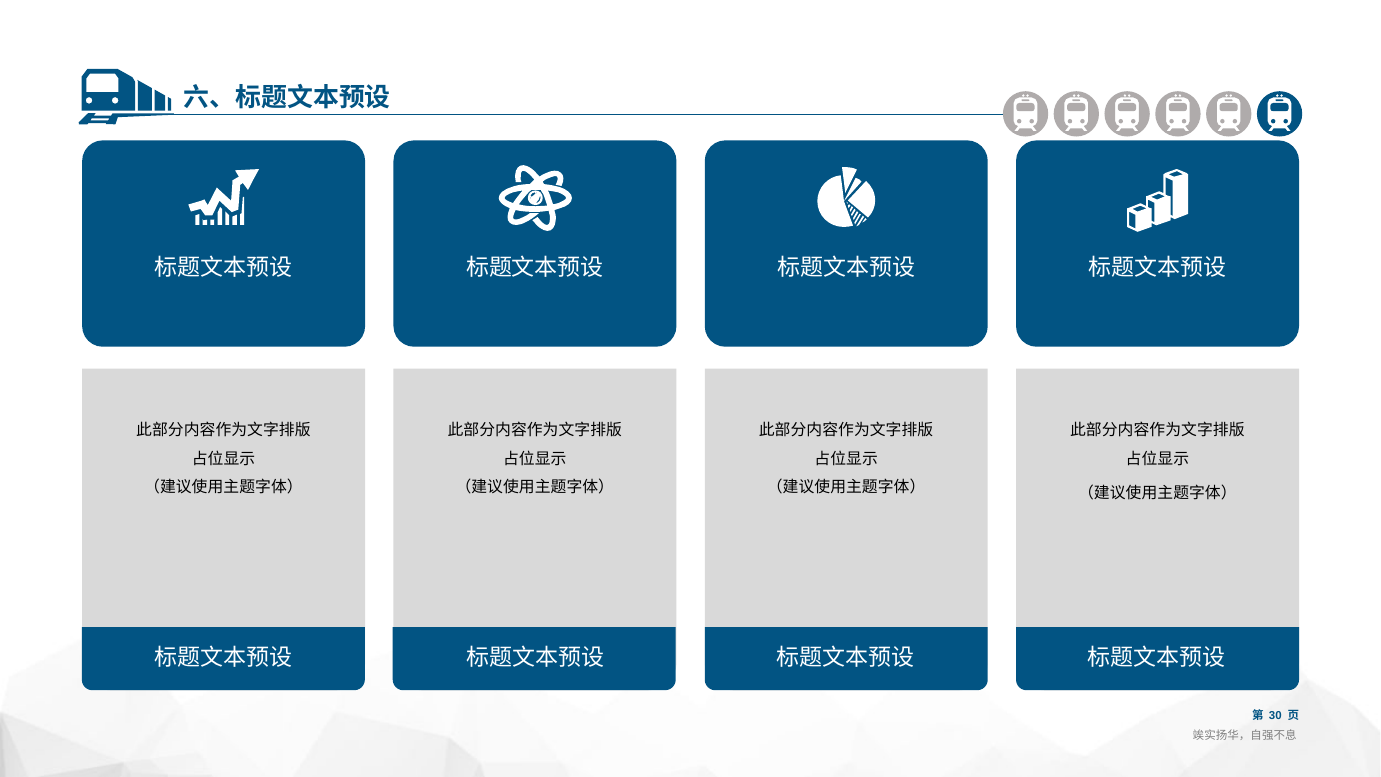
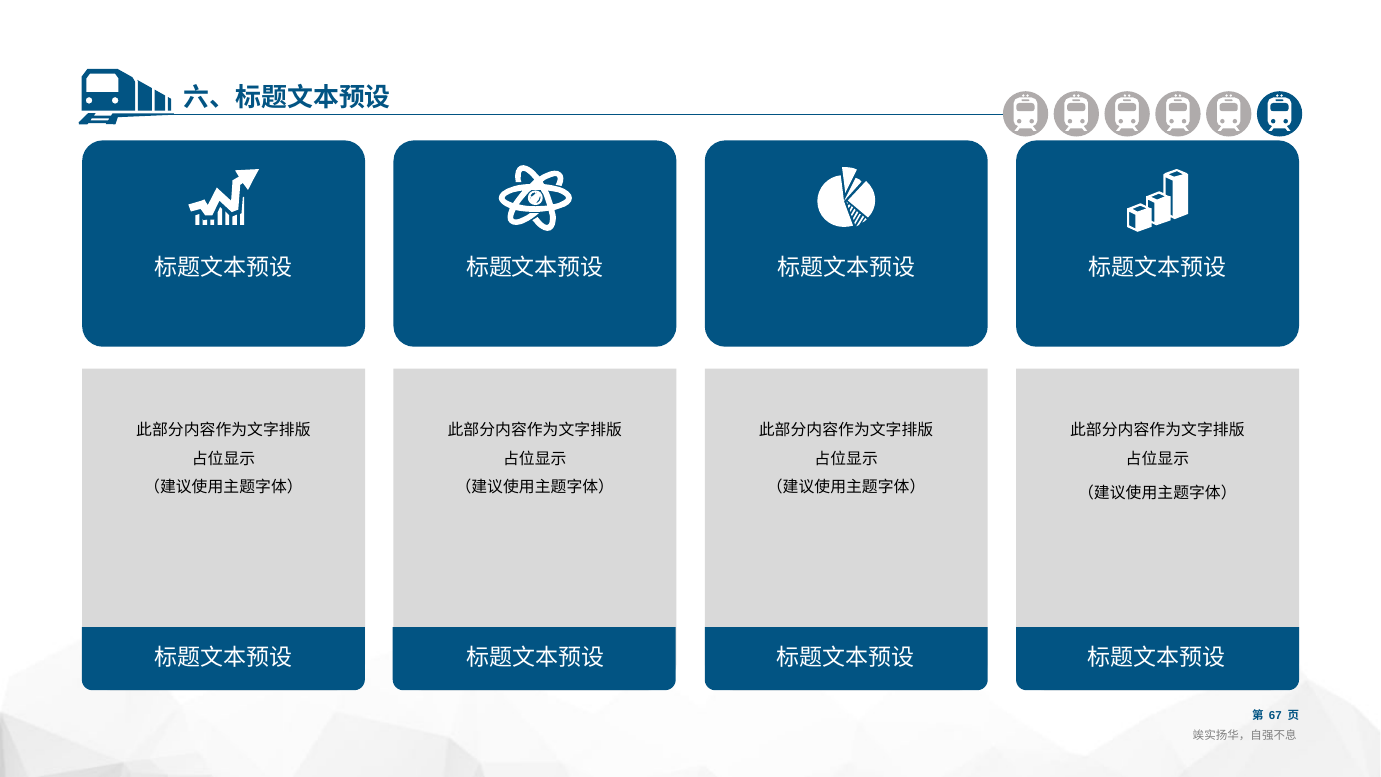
30: 30 -> 67 (1275, 716)
